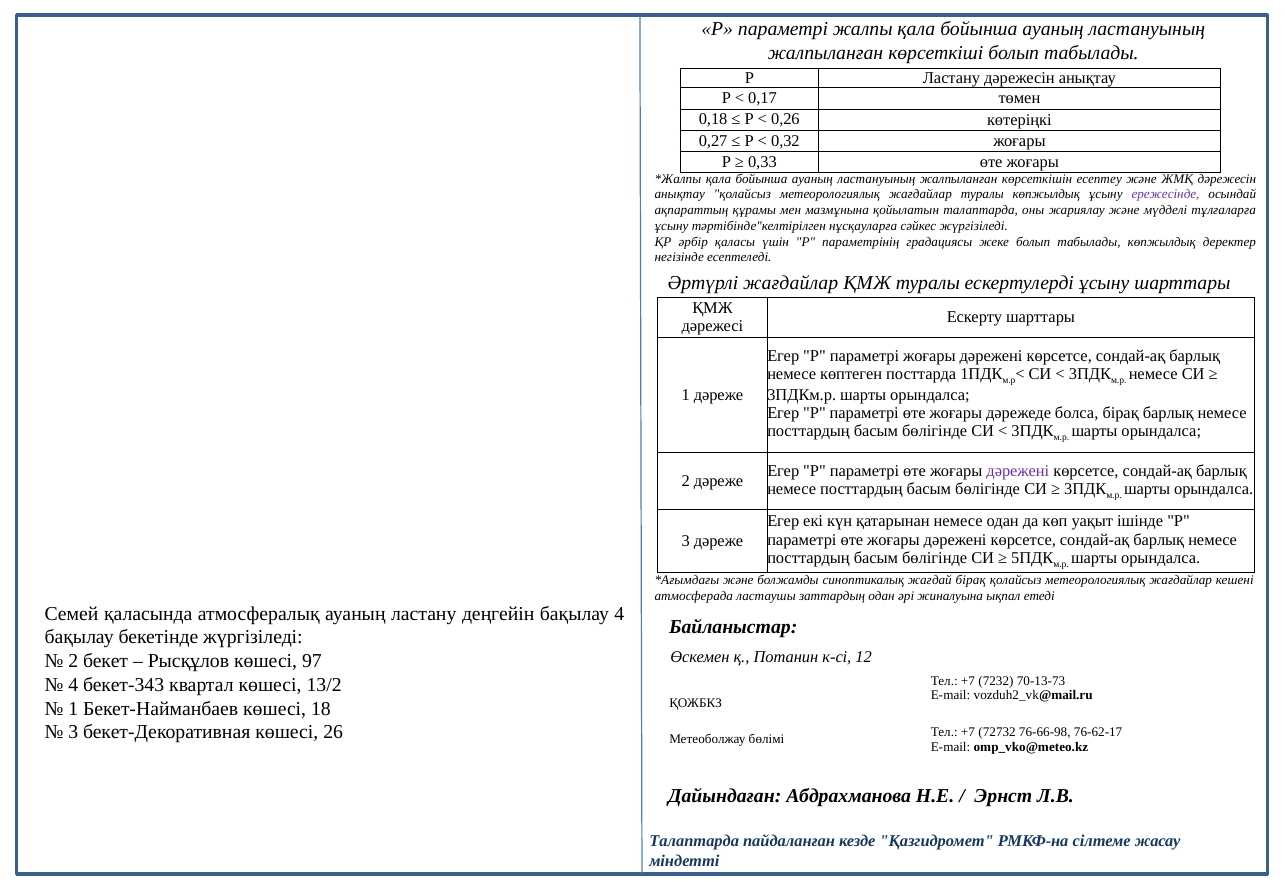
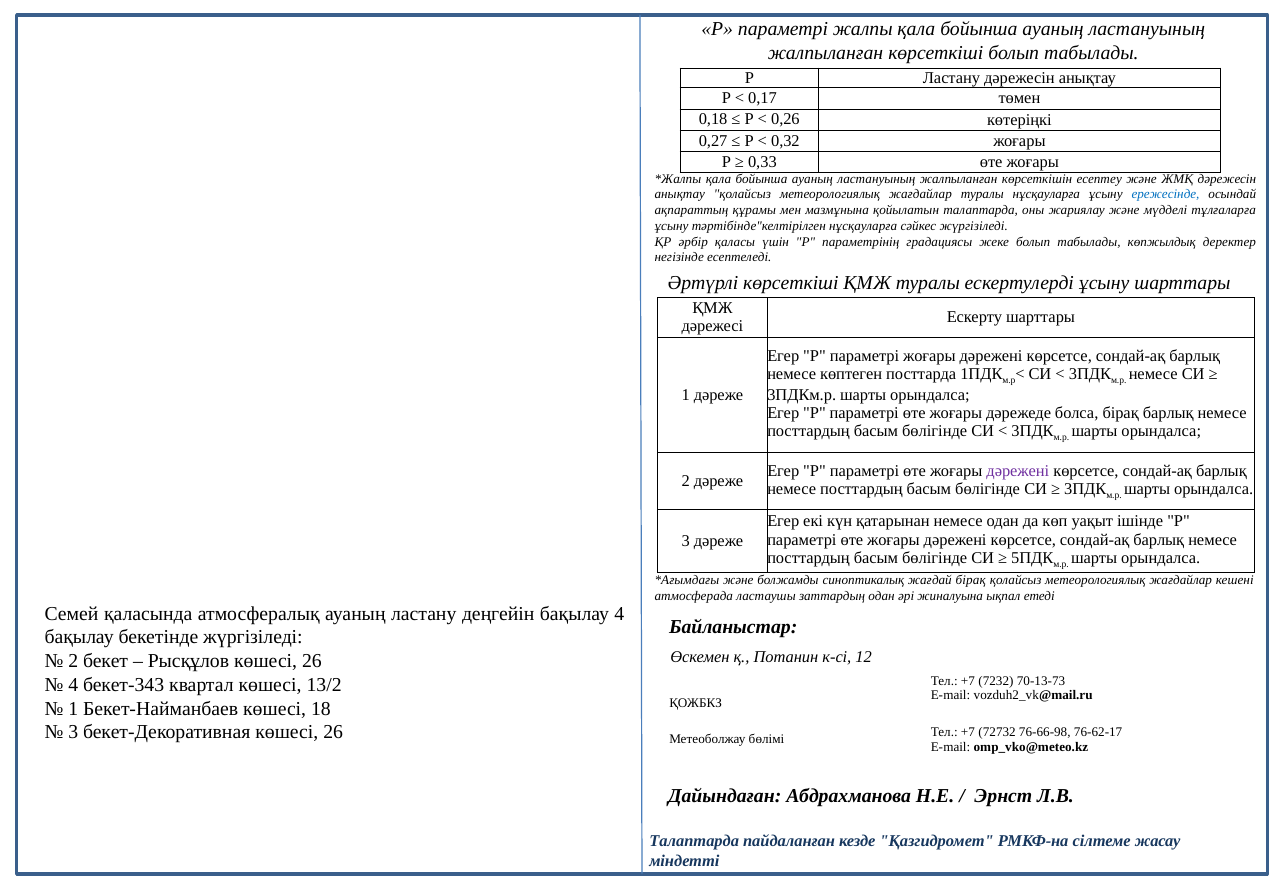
туралы көпжылдық: көпжылдық -> нұсқауларға (1046, 194)
ережесінде colour: purple -> blue (1166, 194)
Әртүрлі жағдайлар: жағдайлар -> көрсеткіші (791, 283)
Рысқұлов көшесі 97: 97 -> 26 (312, 661)
